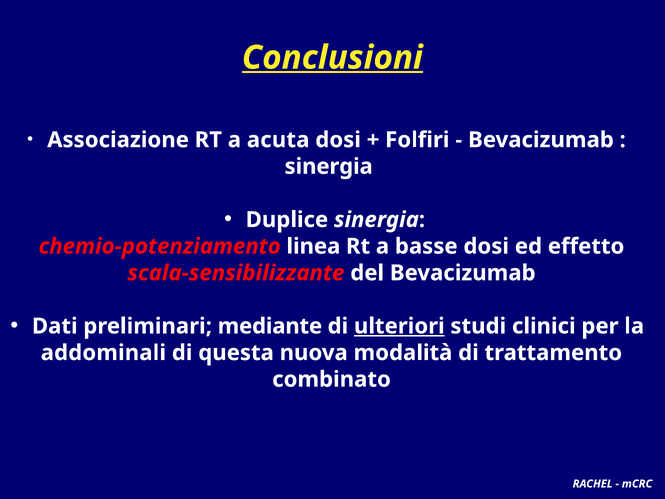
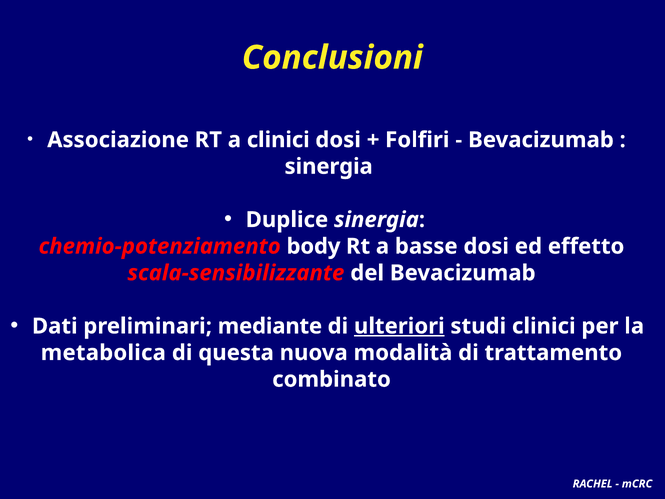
Conclusioni underline: present -> none (332, 58)
a acuta: acuta -> clinici (278, 140)
linea: linea -> body (313, 246)
addominali: addominali -> metabolica (103, 353)
